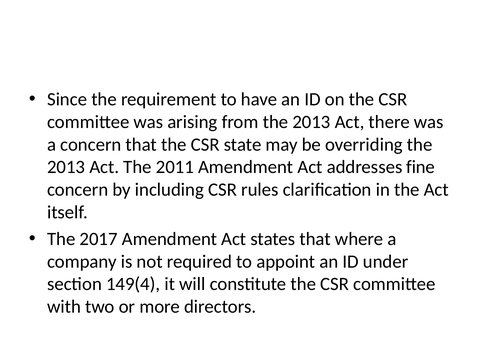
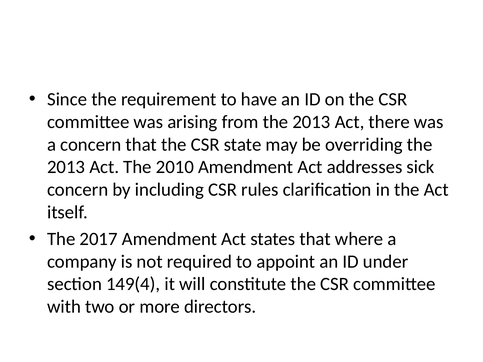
2011: 2011 -> 2010 (175, 167)
fine: fine -> sick (421, 167)
